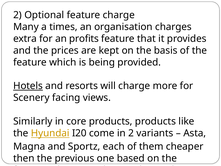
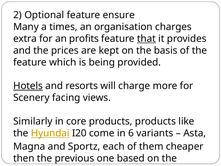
feature charge: charge -> ensure (119, 15)
that underline: none -> present (146, 39)
in 2: 2 -> 6 (131, 133)
